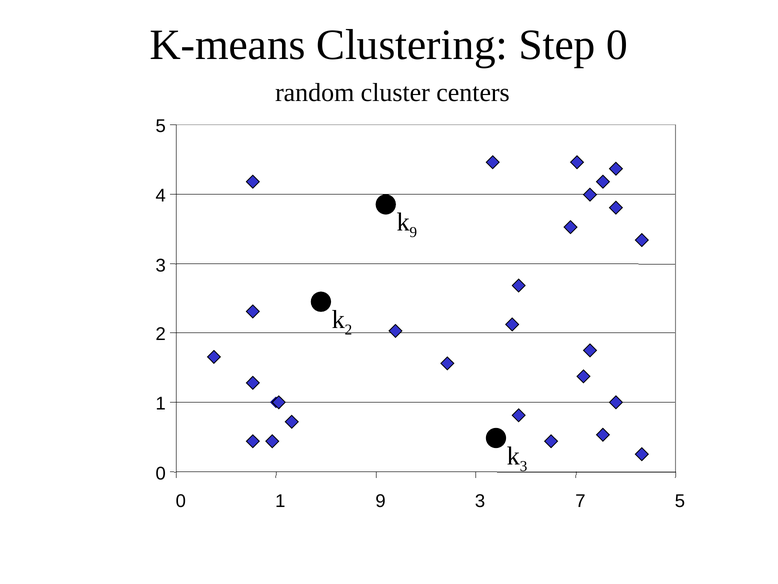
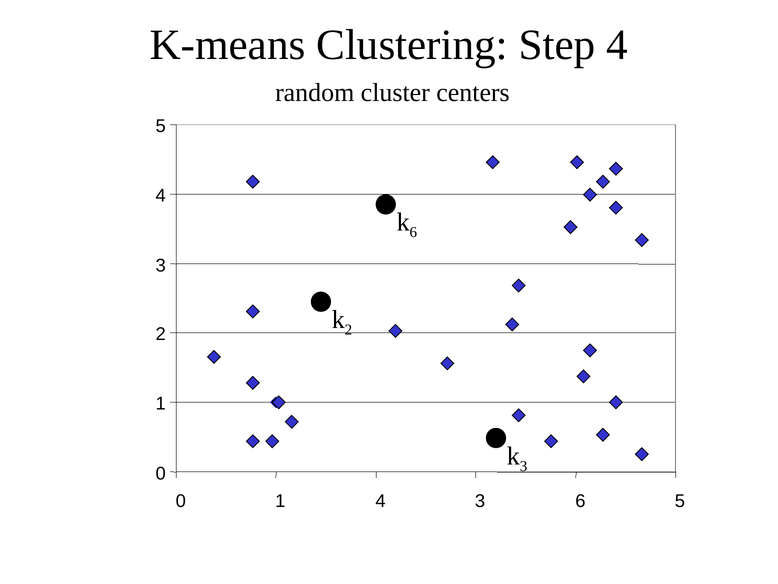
Step 0: 0 -> 4 (617, 45)
9: 9 -> 6 (413, 232)
1 9: 9 -> 4 (381, 501)
3 7: 7 -> 6 (580, 501)
